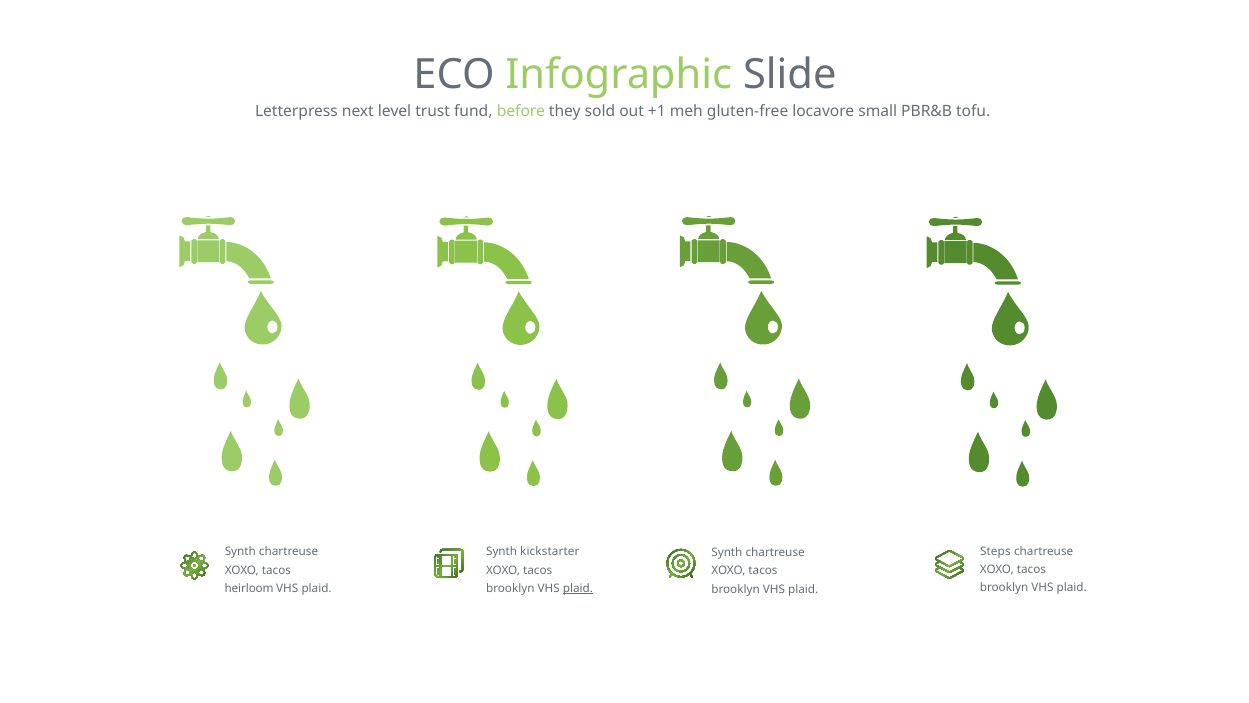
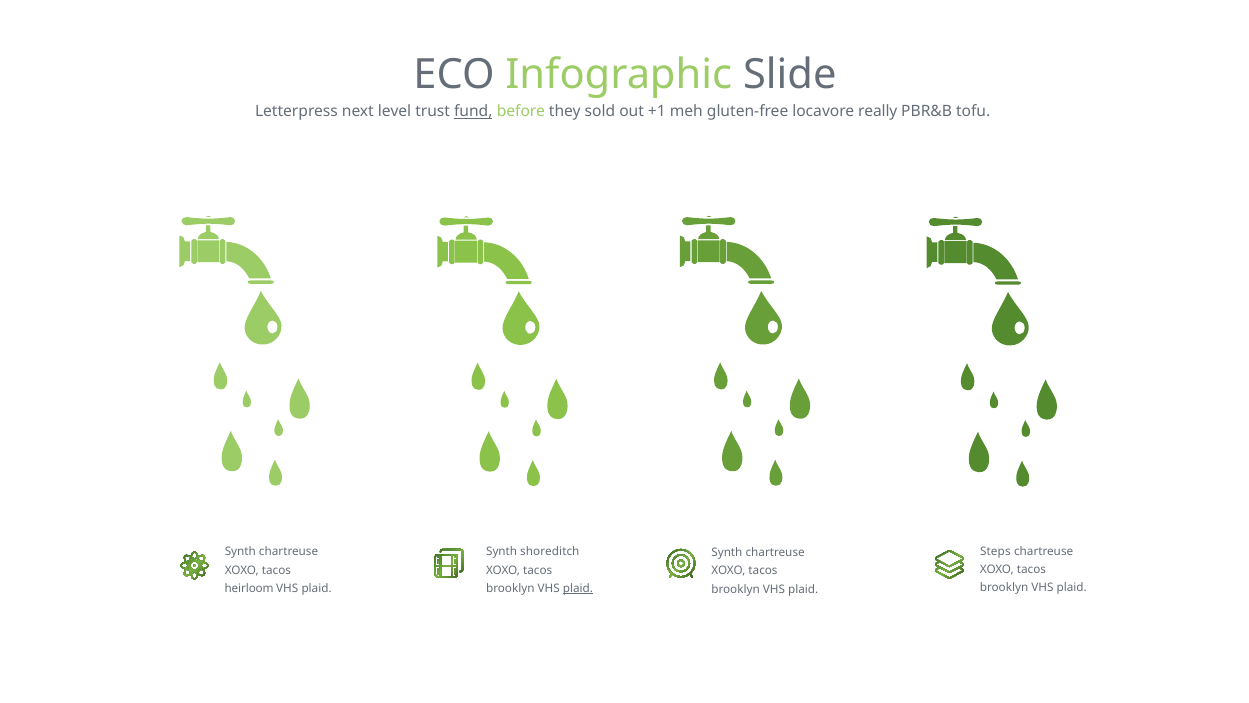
fund underline: none -> present (473, 111)
small: small -> really (878, 111)
kickstarter: kickstarter -> shoreditch (550, 552)
